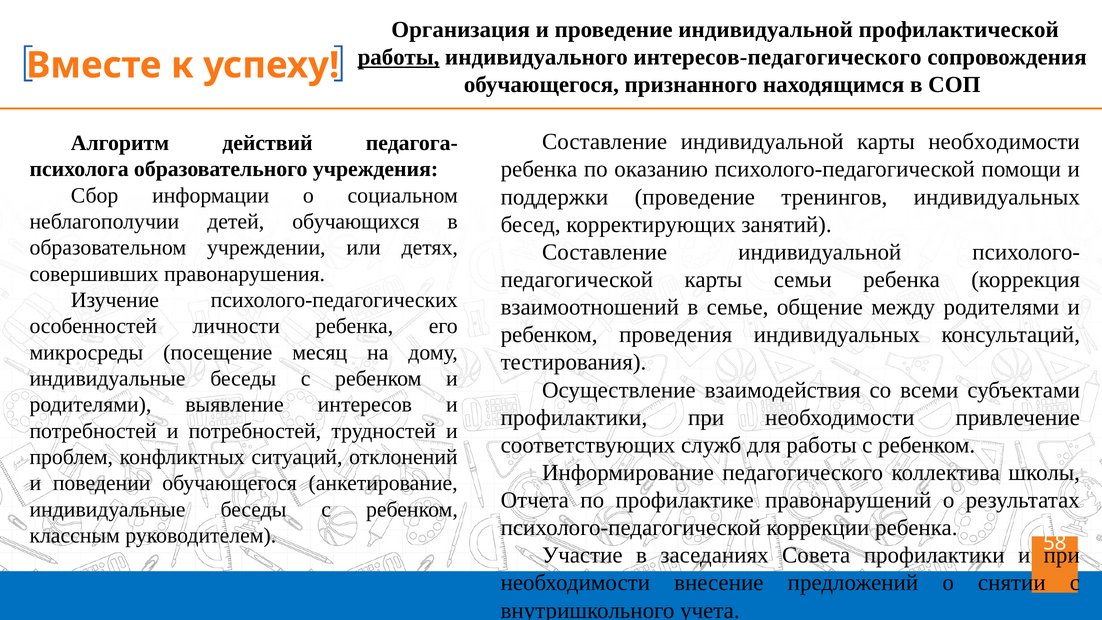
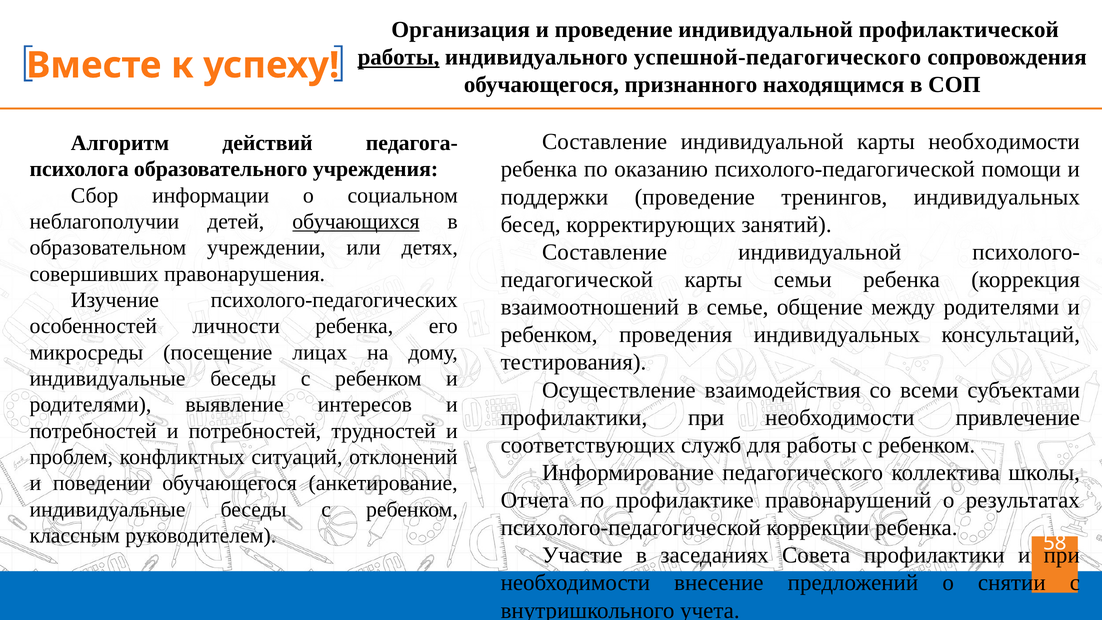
интересов-педагогического: интересов-педагогического -> успешной-педагогического (777, 57)
обучающихся underline: none -> present (356, 222)
месяц: месяц -> лицах (320, 352)
